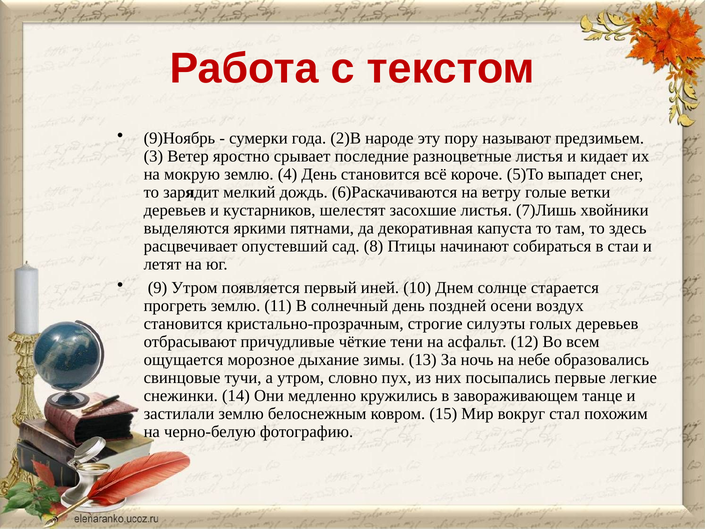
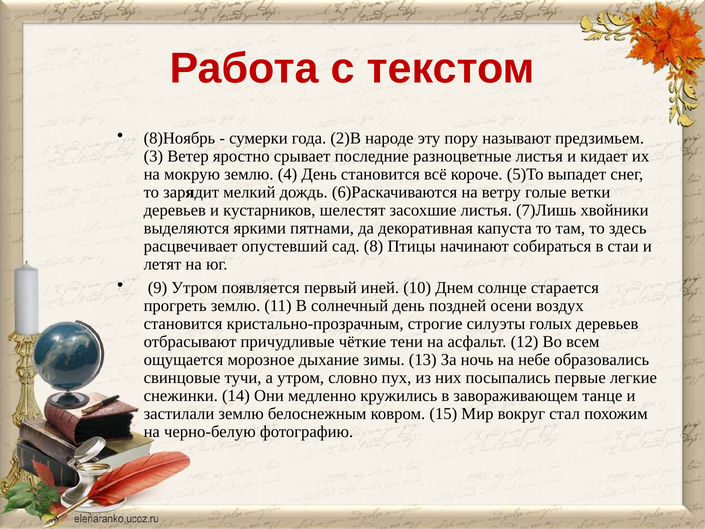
9)Ноябрь: 9)Ноябрь -> 8)Ноябрь (179, 138)
